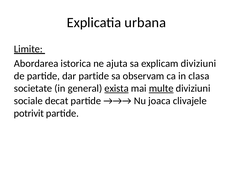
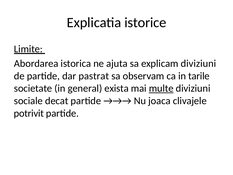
urbana: urbana -> istorice (145, 23)
dar partide: partide -> pastrat (94, 76)
clasa: clasa -> tarile (199, 76)
exista underline: present -> none (117, 88)
